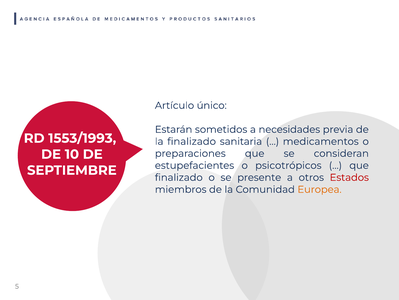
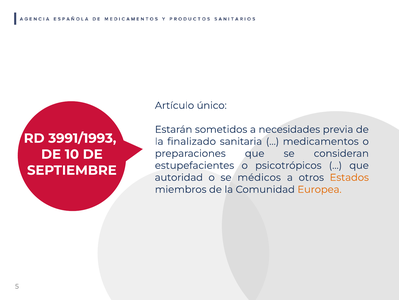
1553/1993: 1553/1993 -> 3991/1993 (82, 138)
finalizado: finalizado -> autoridad (179, 177)
presente: presente -> médicos (259, 177)
Estados colour: red -> orange (349, 177)
